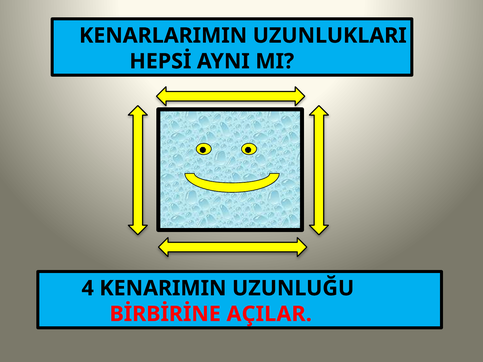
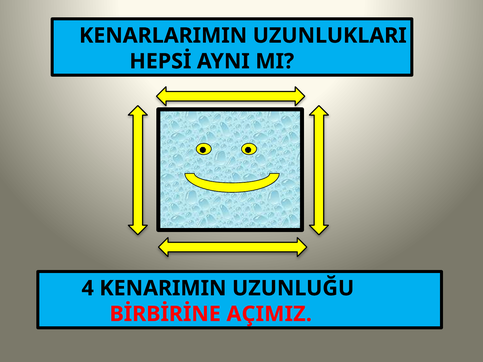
AÇILAR: AÇILAR -> AÇIMIZ (269, 314)
